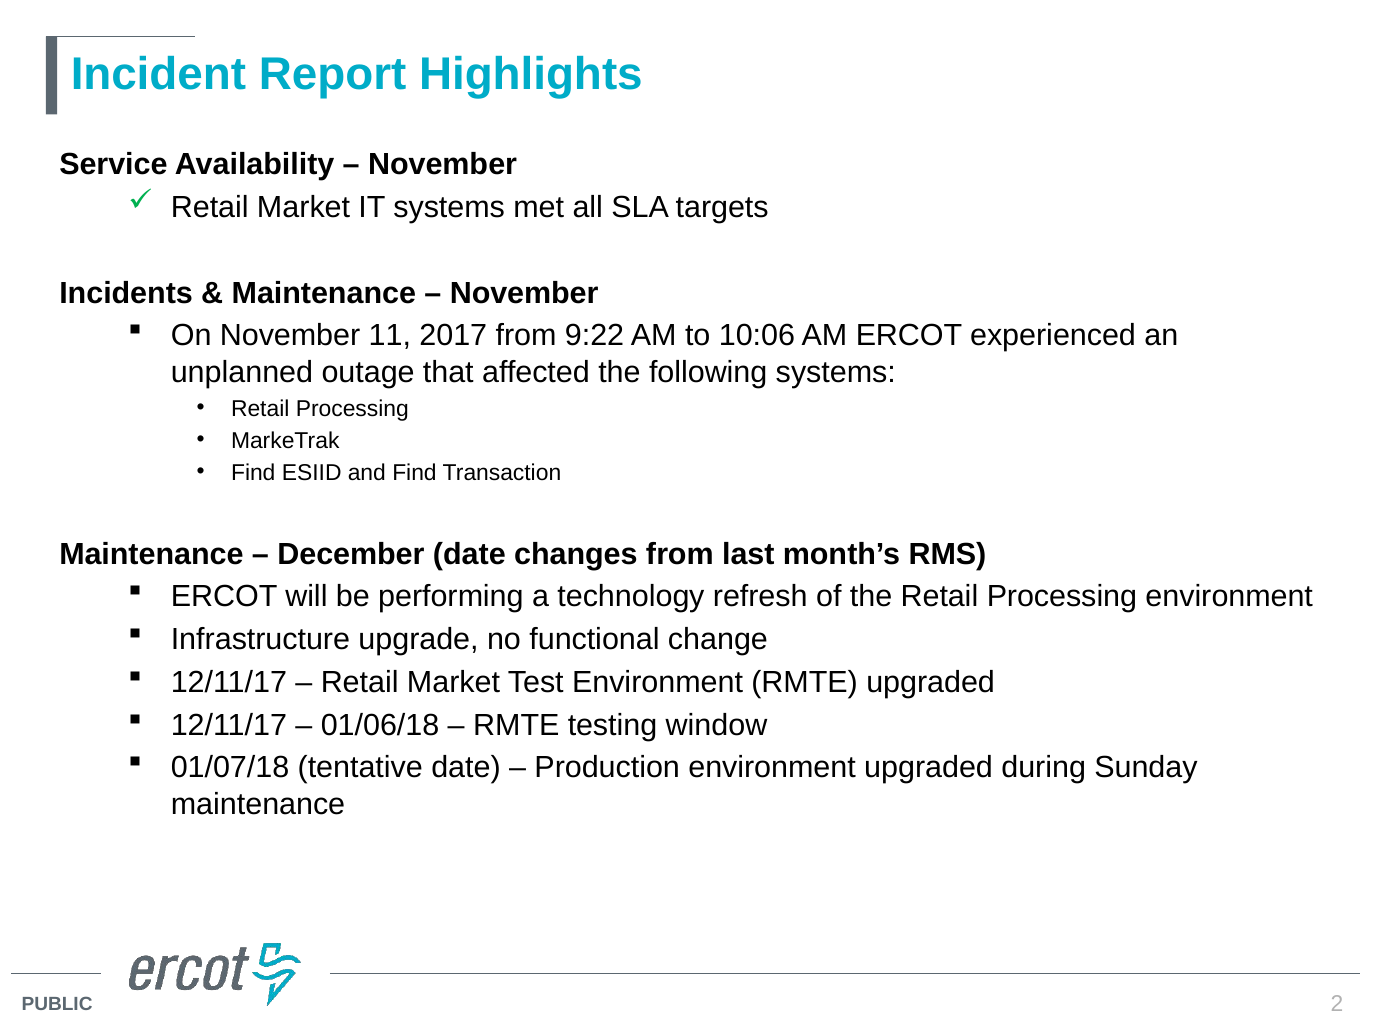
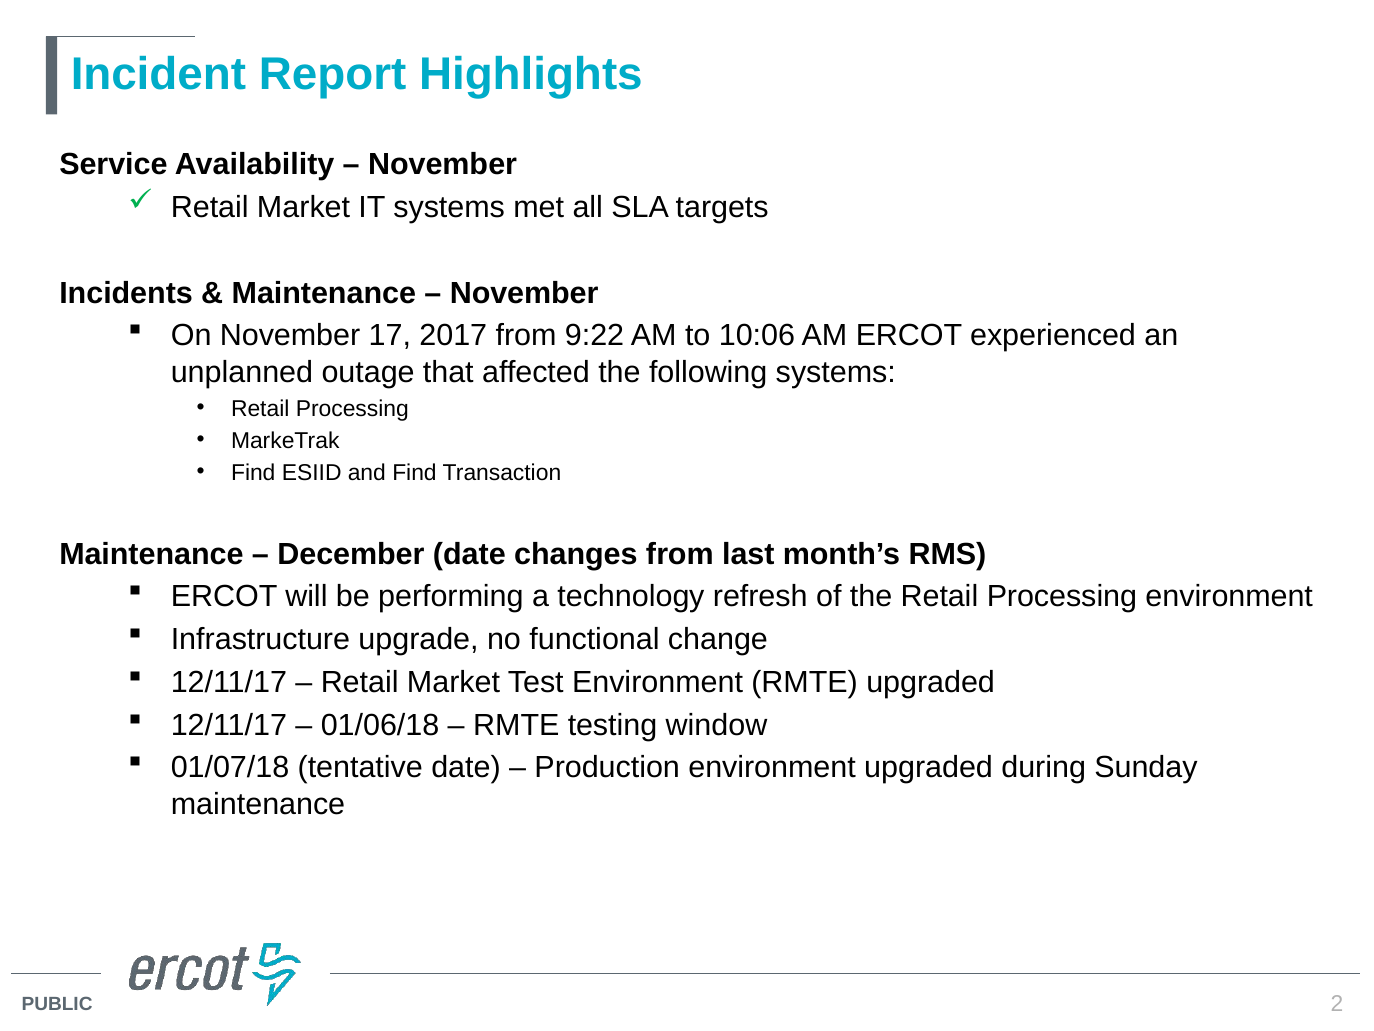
11: 11 -> 17 (390, 336)
